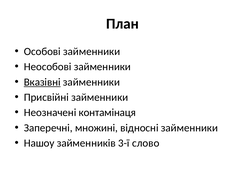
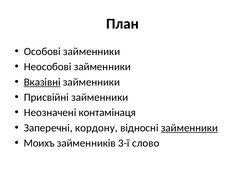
множині: множині -> кордону (96, 128)
займенники underline: none -> present (189, 128)
Нашоу: Нашоу -> Моихъ (39, 143)
